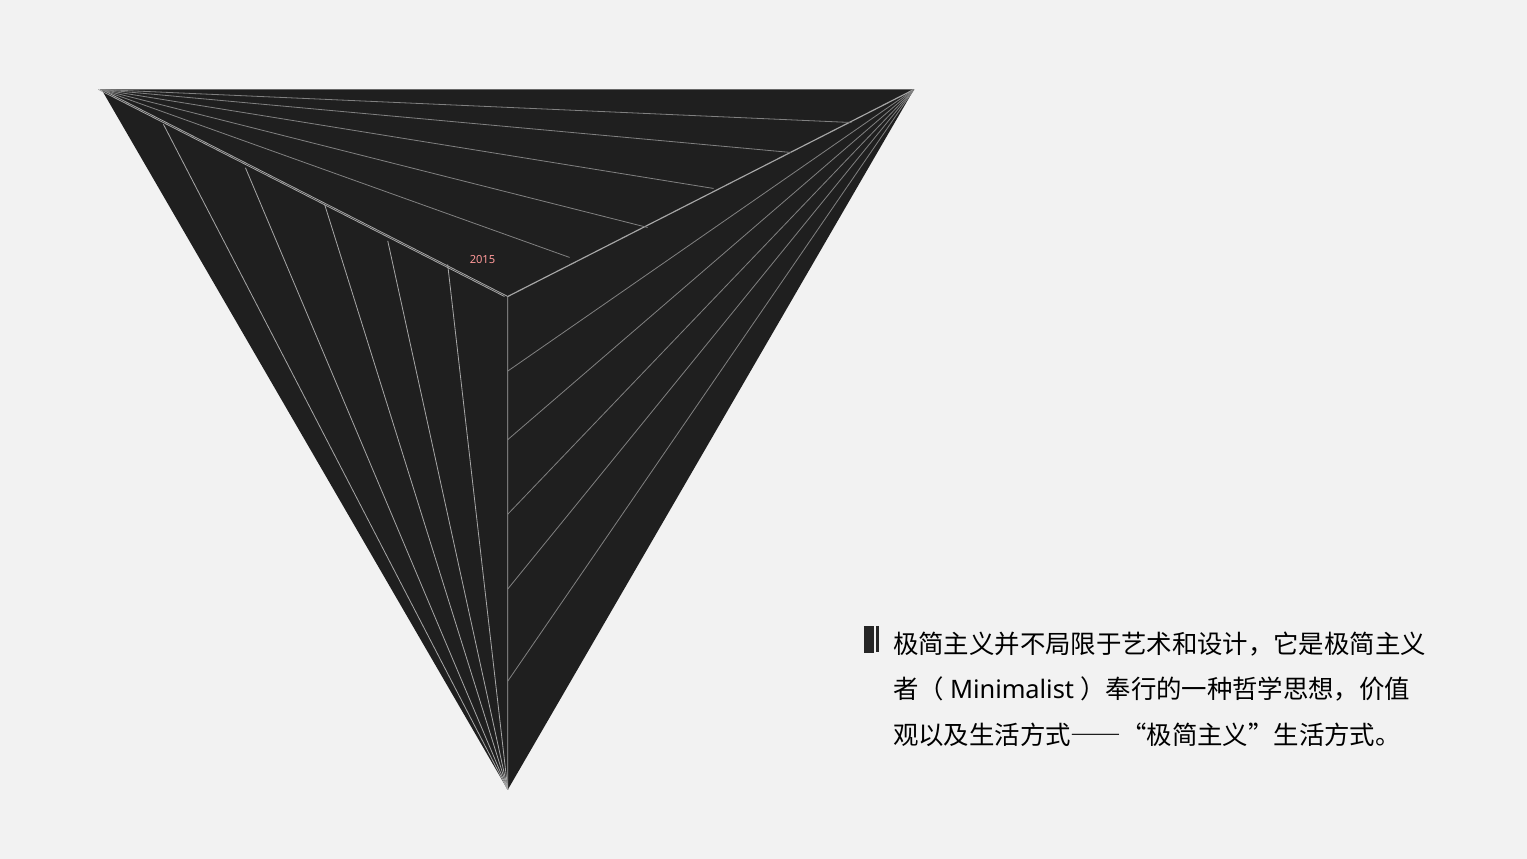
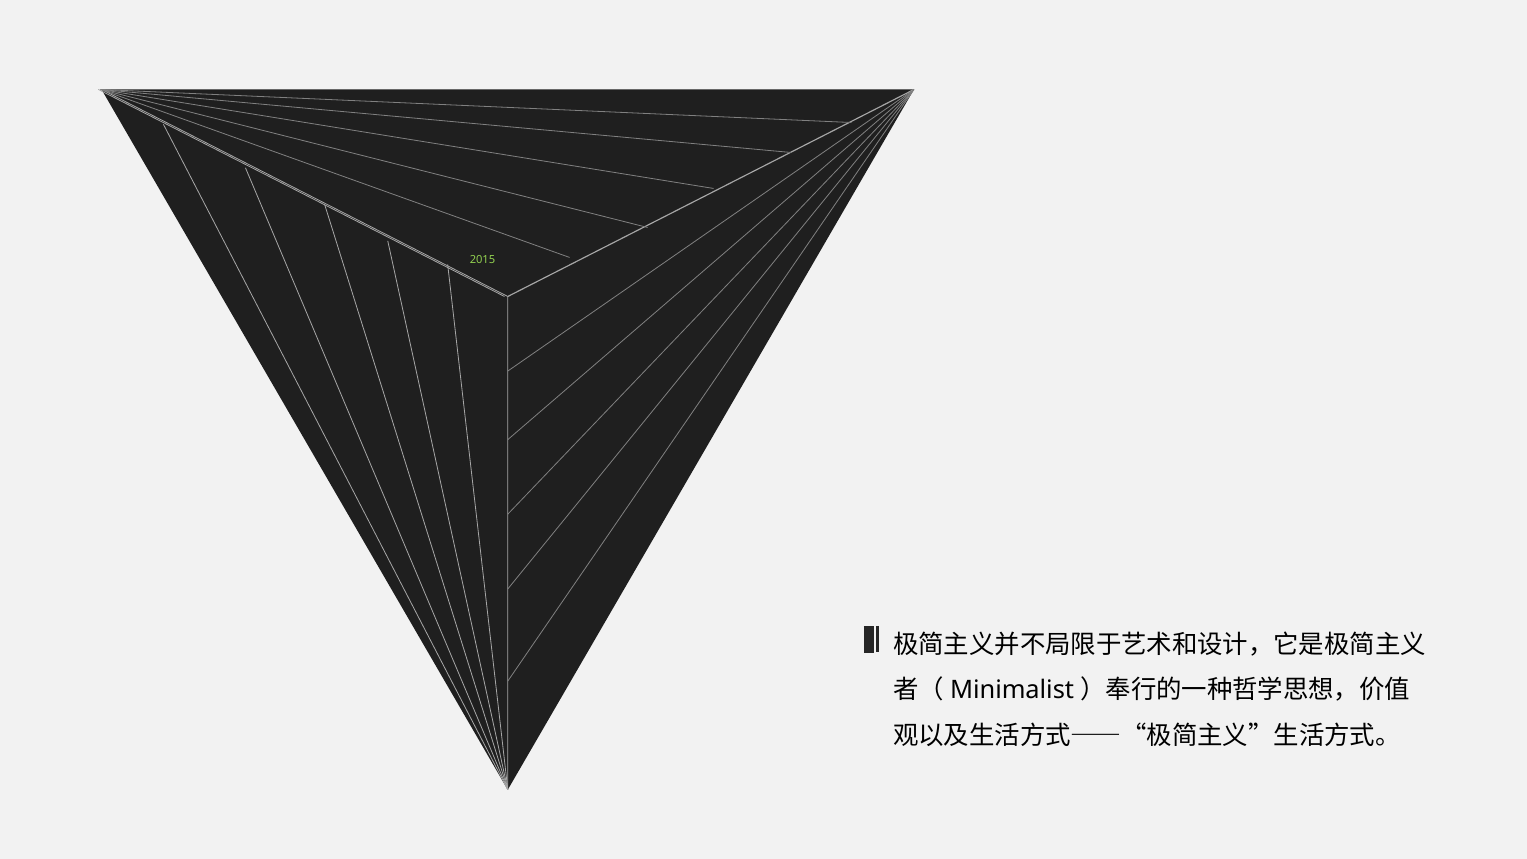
2015 colour: pink -> light green (483, 260)
